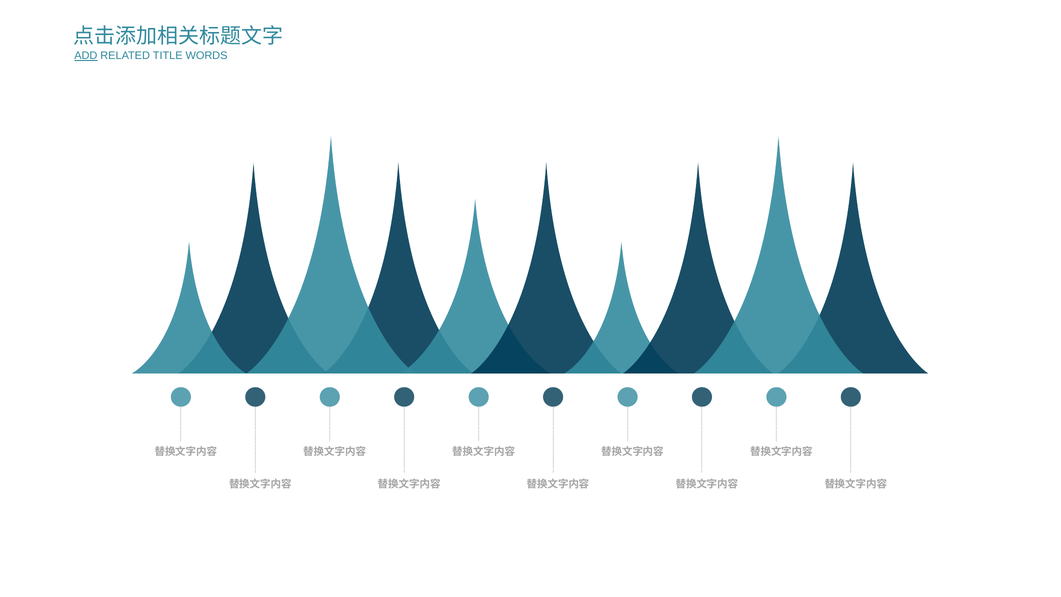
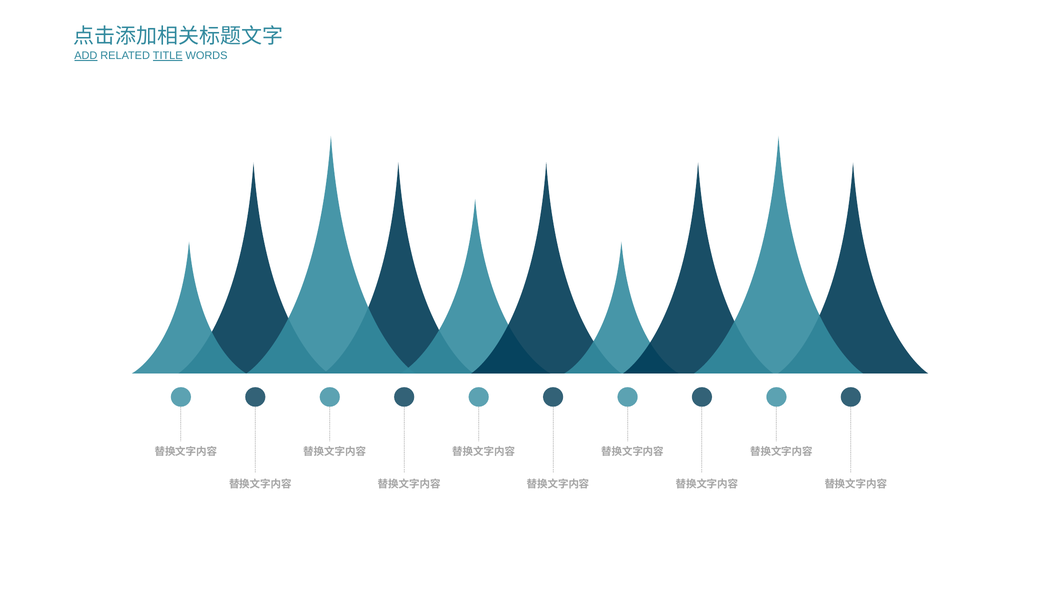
TITLE underline: none -> present (168, 56)
